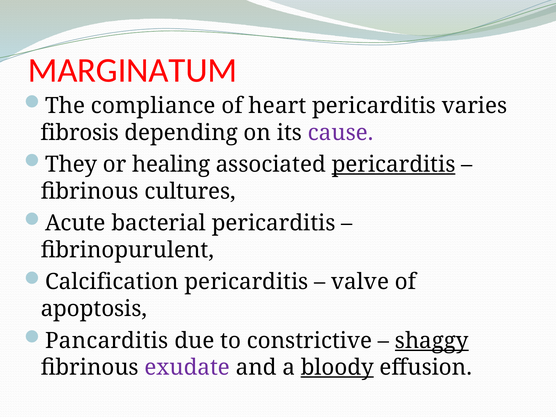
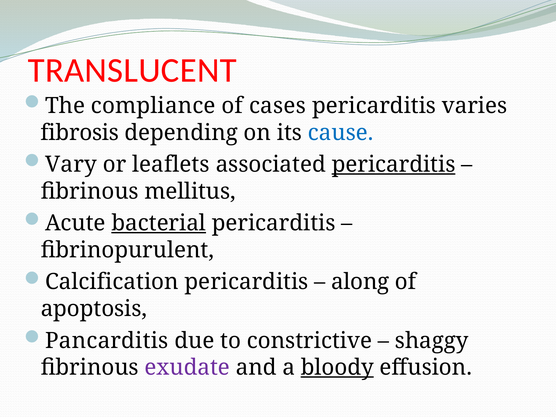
MARGINATUM: MARGINATUM -> TRANSLUCENT (132, 70)
heart: heart -> cases (277, 106)
cause colour: purple -> blue (341, 133)
They: They -> Vary (71, 164)
healing: healing -> leaflets (171, 164)
cultures: cultures -> mellitus (190, 191)
bacterial underline: none -> present (159, 223)
valve: valve -> along (360, 282)
shaggy underline: present -> none (432, 341)
